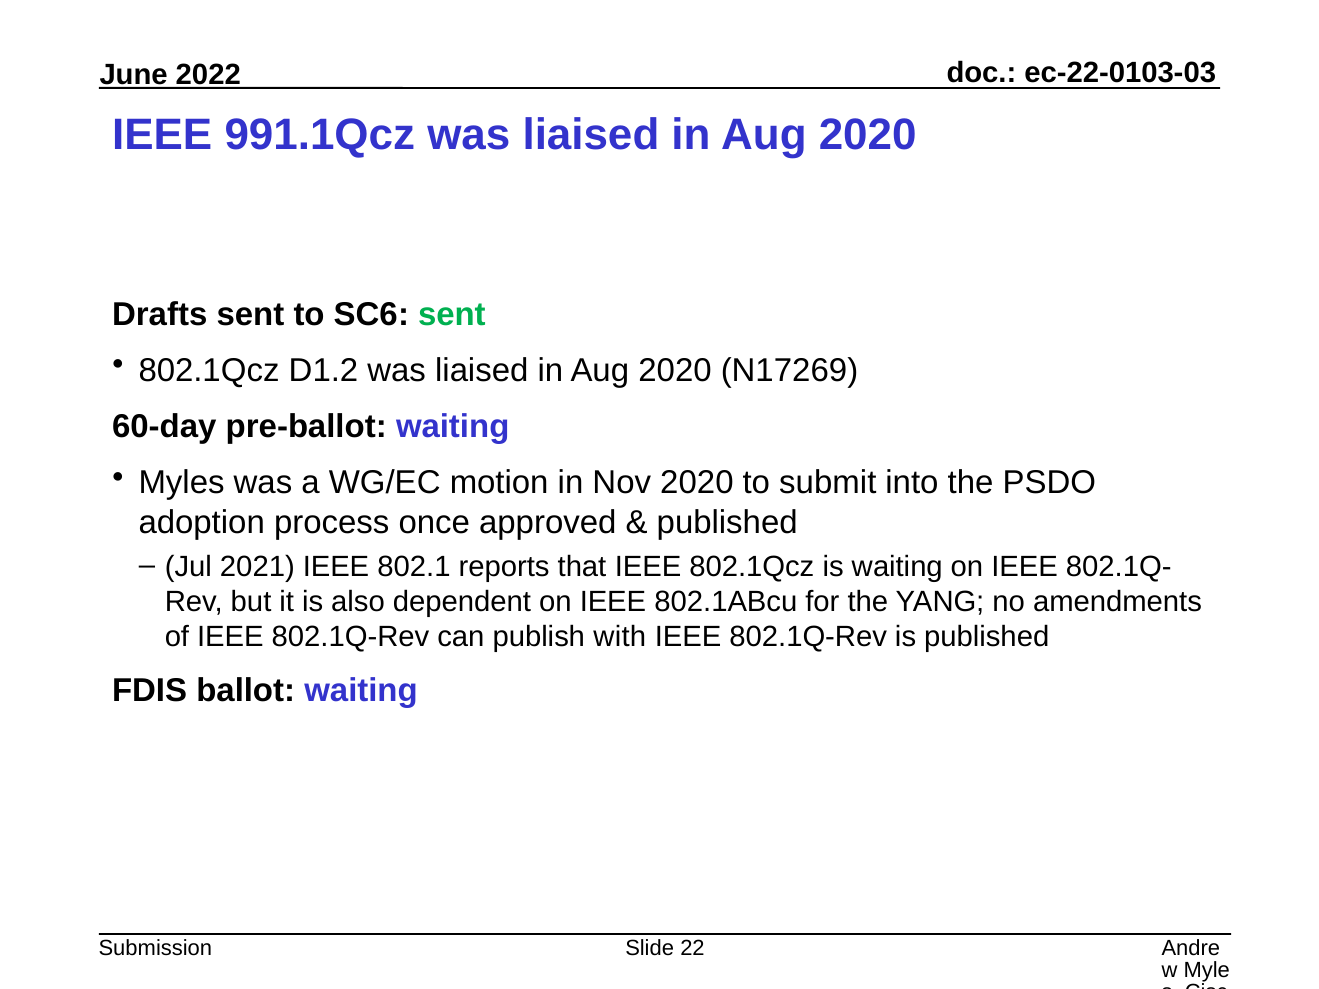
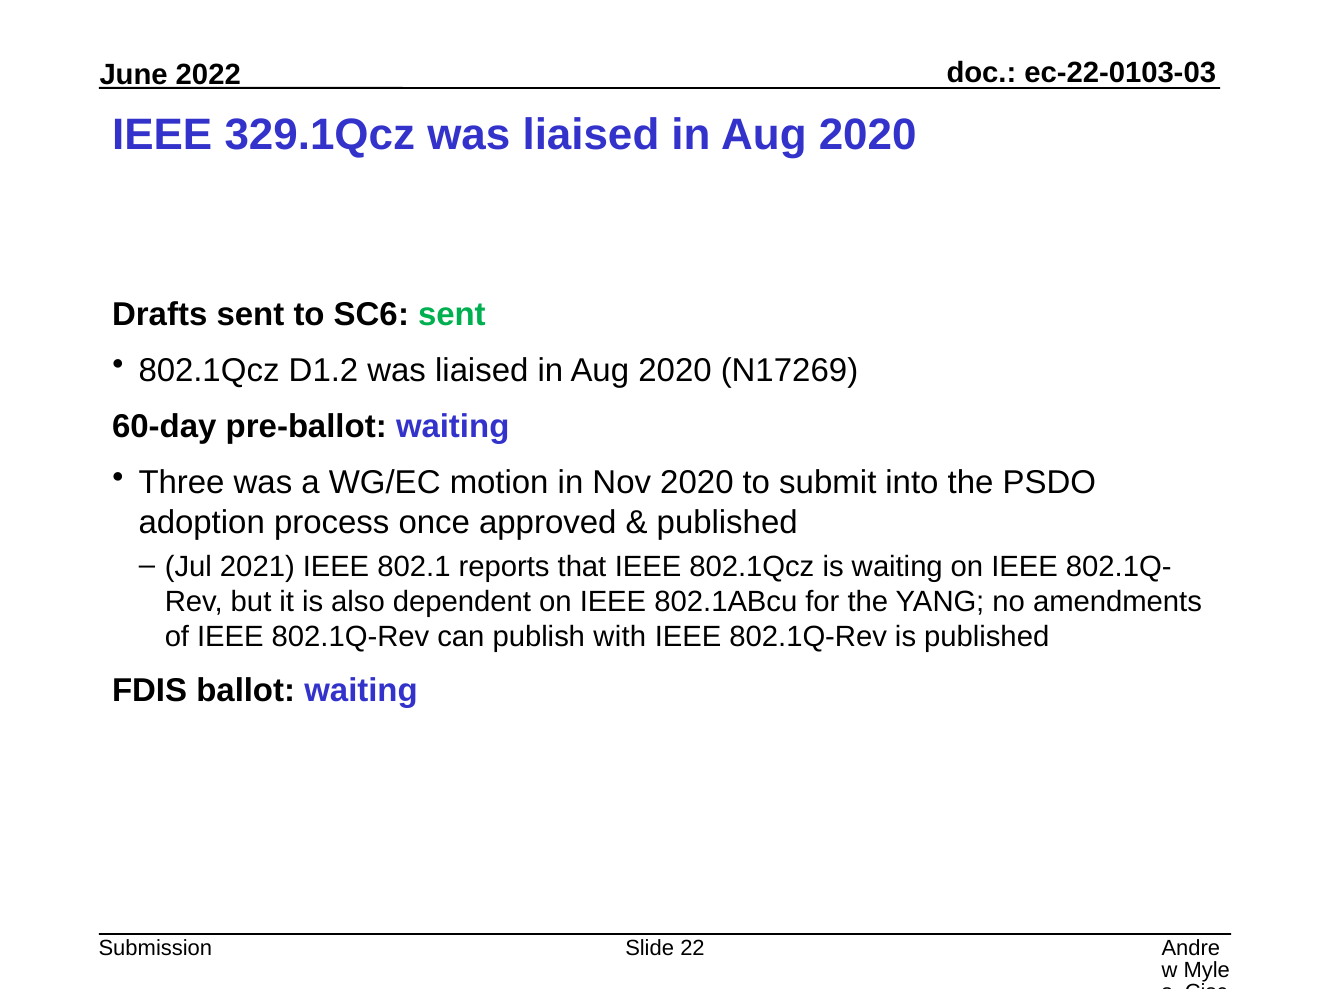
991.1Qcz: 991.1Qcz -> 329.1Qcz (320, 135)
Myles: Myles -> Three (182, 483)
